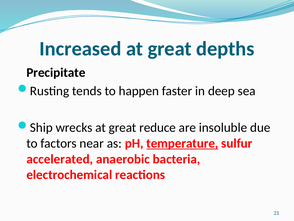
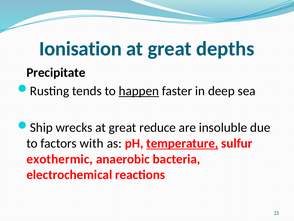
Increased: Increased -> Ionisation (80, 49)
happen underline: none -> present (139, 91)
near: near -> with (92, 143)
accelerated: accelerated -> exothermic (60, 159)
